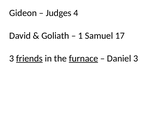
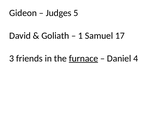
4: 4 -> 5 (76, 13)
friends underline: present -> none (29, 58)
Daniel 3: 3 -> 4 (136, 58)
